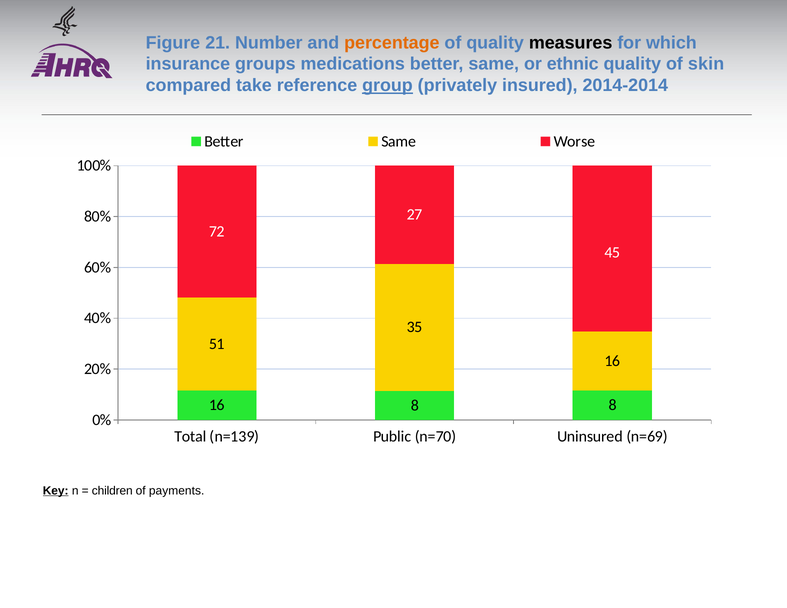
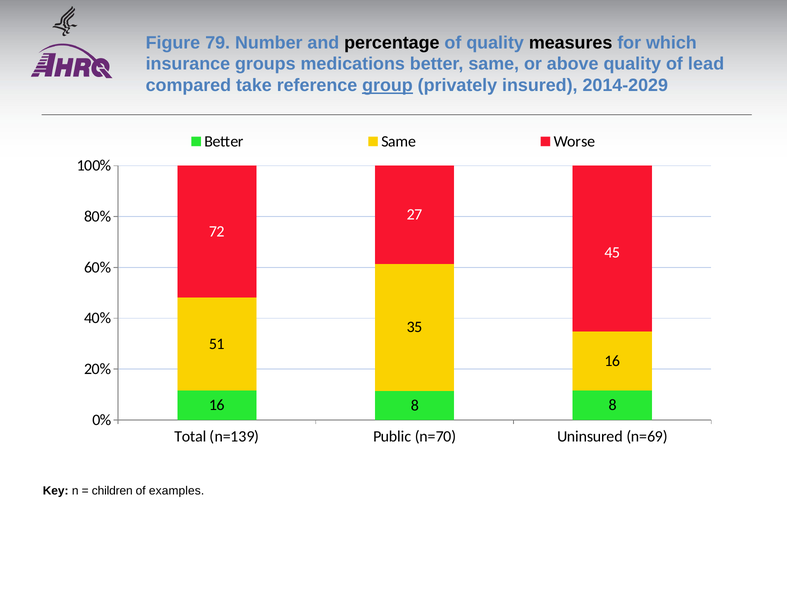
21: 21 -> 79 (218, 43)
percentage colour: orange -> black (392, 43)
ethnic: ethnic -> above (573, 64)
skin: skin -> lead (706, 64)
2014-2014: 2014-2014 -> 2014-2029 (625, 86)
Key underline: present -> none (56, 491)
payments: payments -> examples (177, 491)
